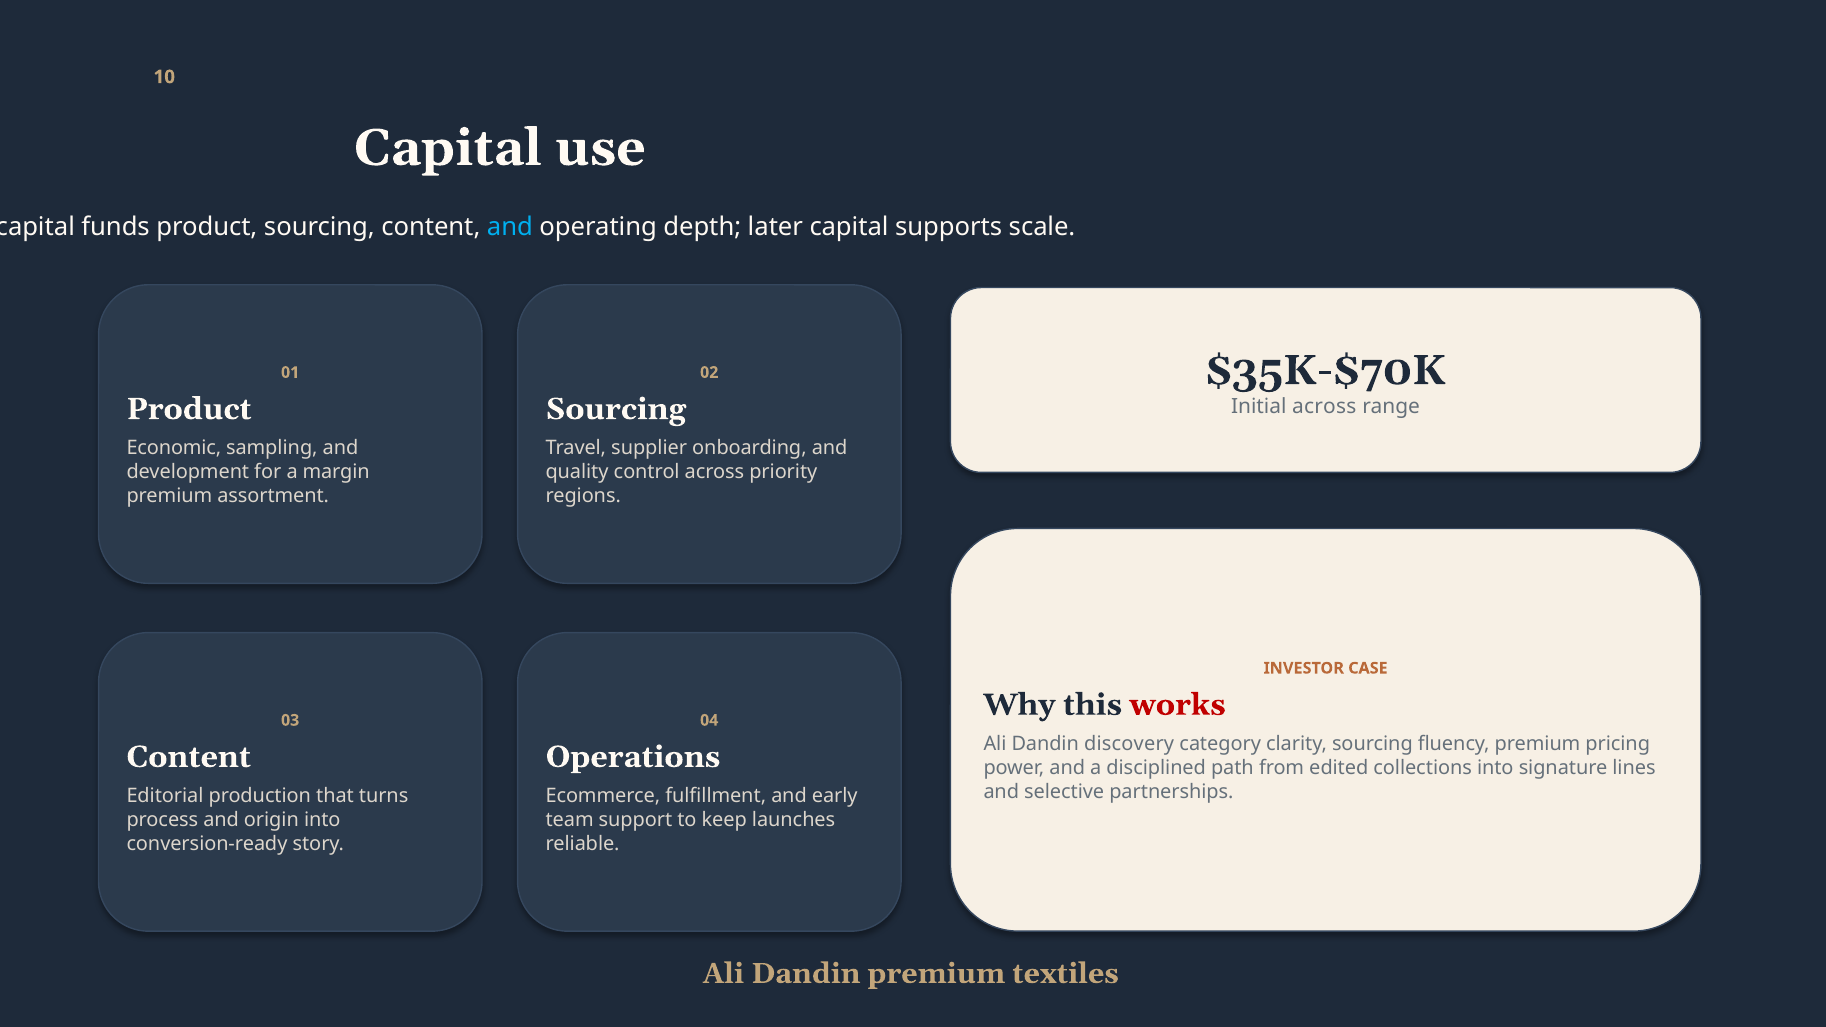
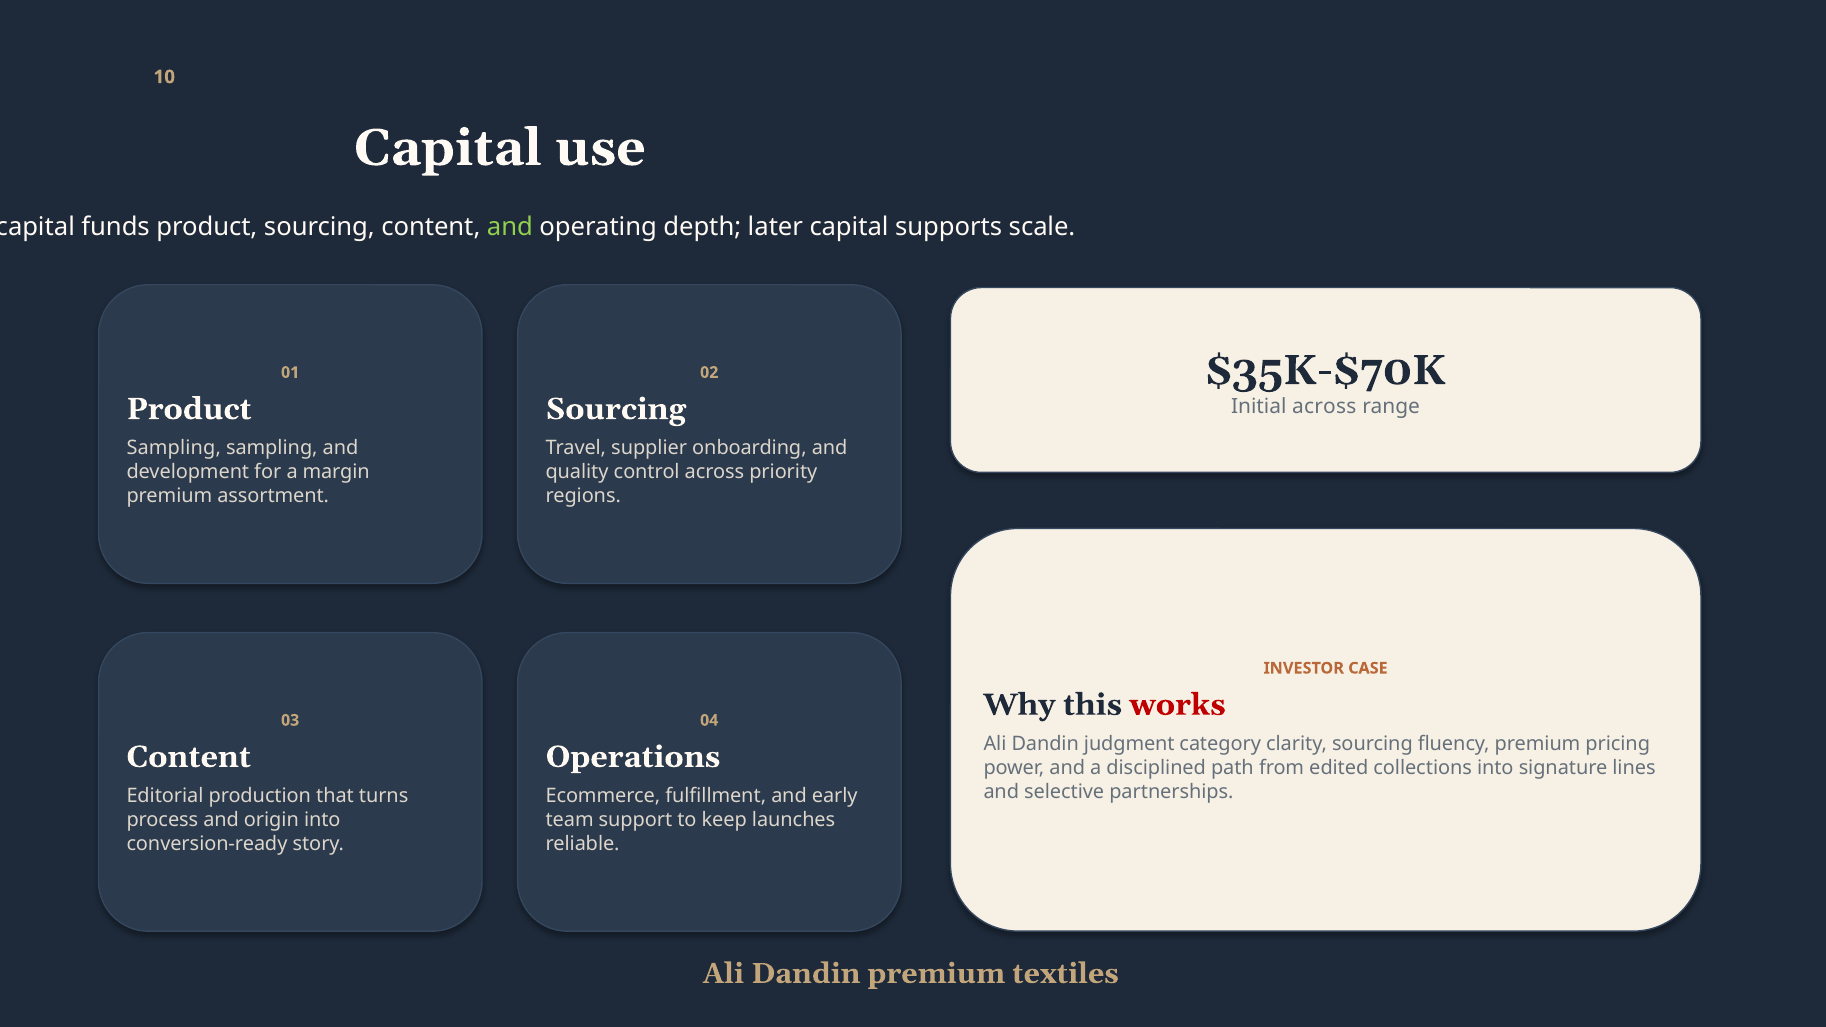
and colour: light blue -> light green (510, 227)
Economic: Economic -> Sampling (174, 448)
discovery: discovery -> judgment (1129, 744)
